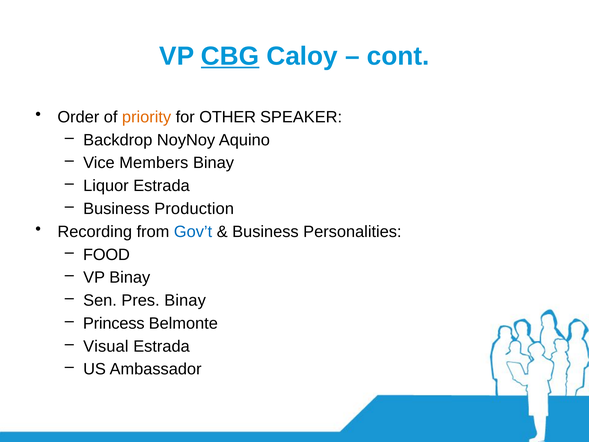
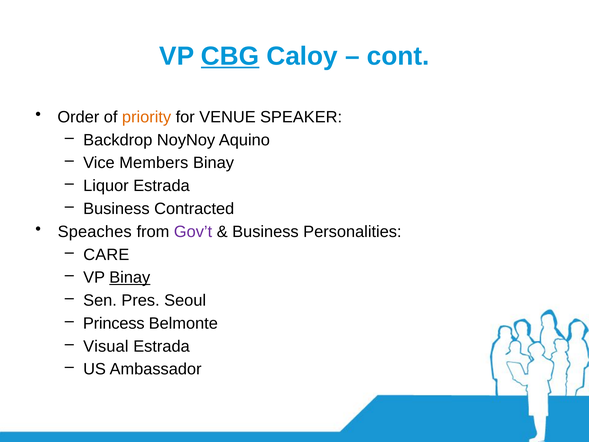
OTHER: OTHER -> VENUE (228, 117)
Production: Production -> Contracted (194, 209)
Recording: Recording -> Speaches (95, 232)
Gov’t colour: blue -> purple (193, 232)
FOOD: FOOD -> CARE (106, 254)
Binay underline: none -> present (130, 277)
Pres Binay: Binay -> Seoul (185, 300)
